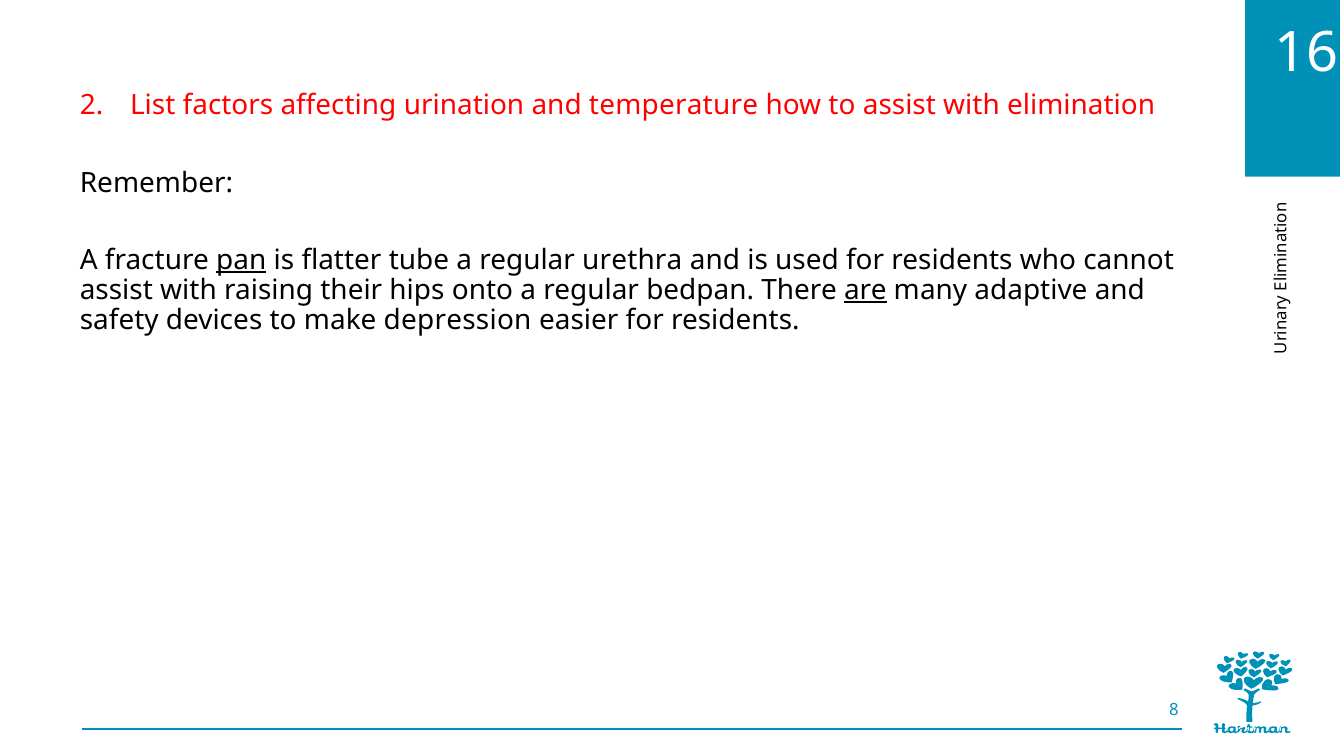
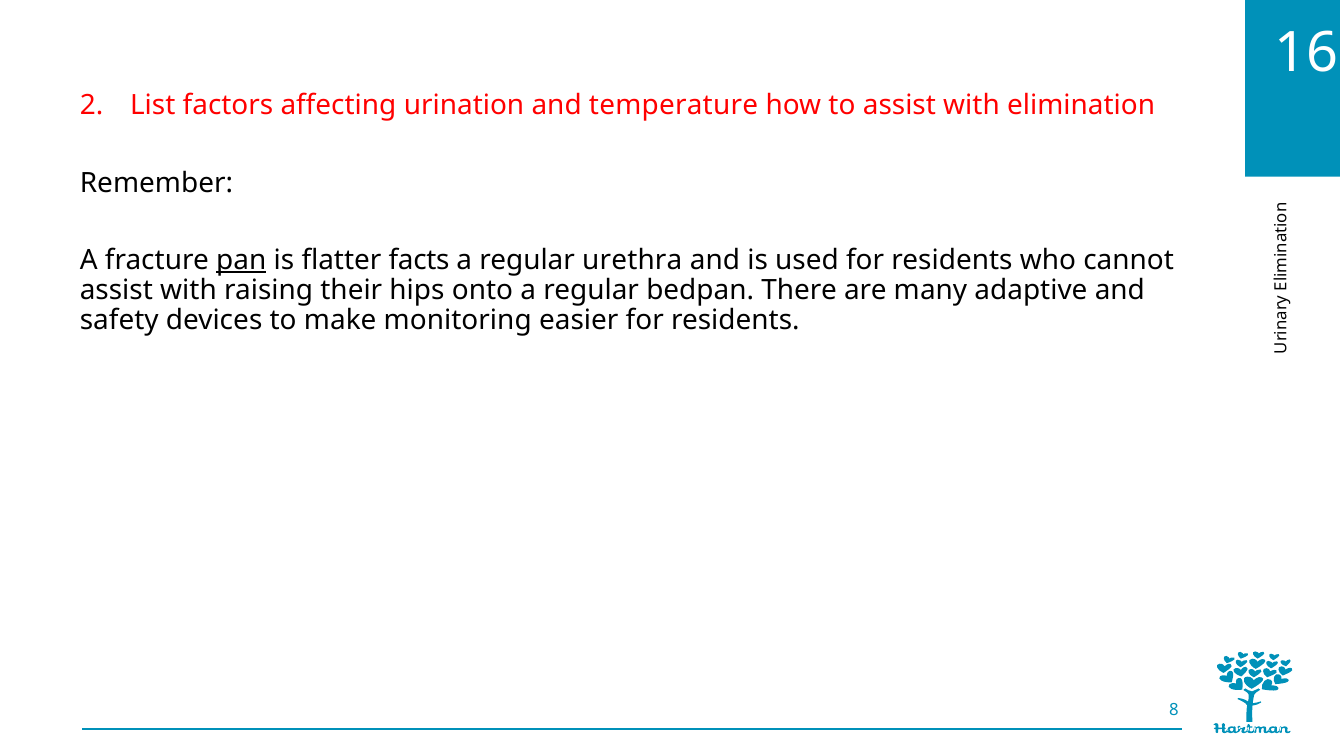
tube: tube -> facts (419, 260)
are underline: present -> none (865, 290)
depression: depression -> monitoring (458, 320)
